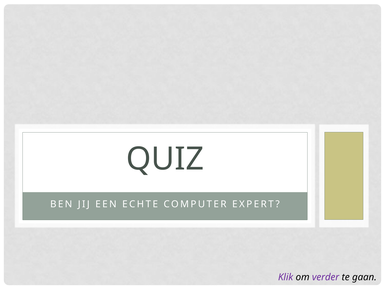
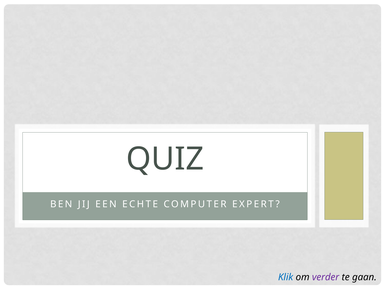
Klik colour: purple -> blue (286, 277)
